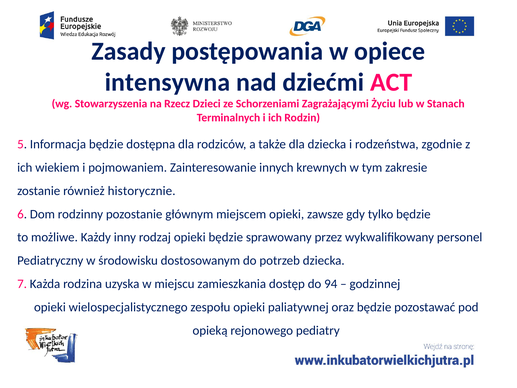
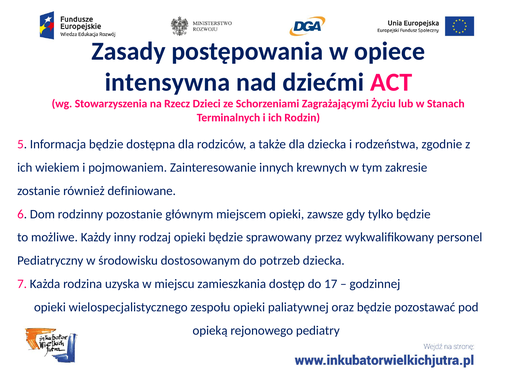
historycznie: historycznie -> definiowane (142, 191)
94: 94 -> 17 (331, 284)
